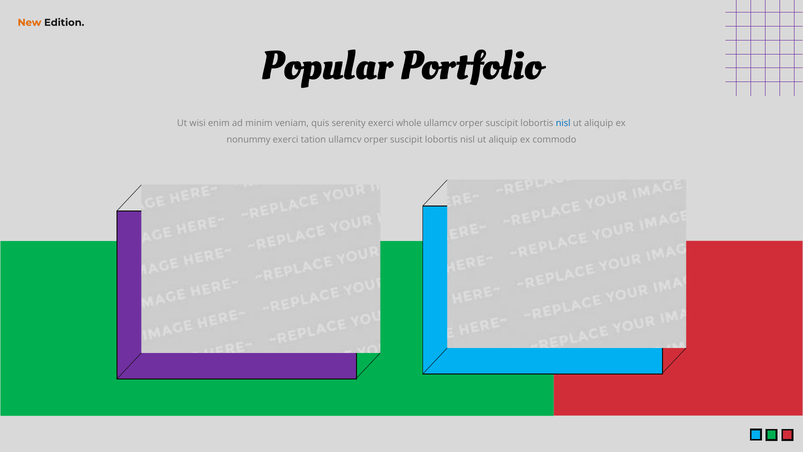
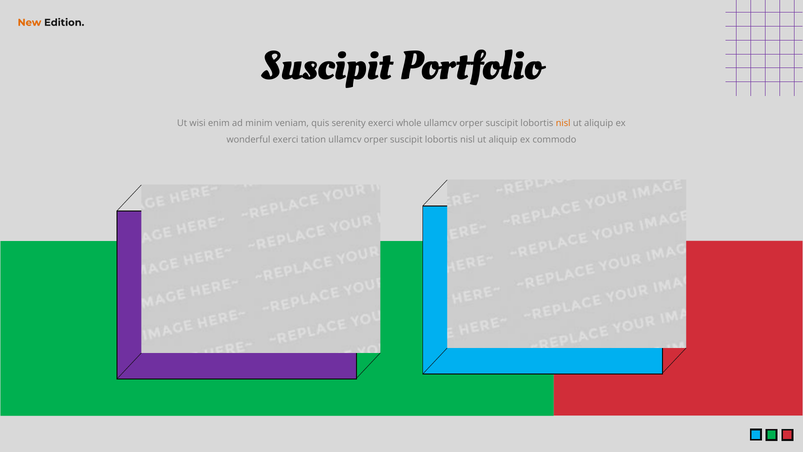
Popular: Popular -> Suscipit (326, 66)
nisl colour: blue -> orange (563, 123)
nonummy: nonummy -> wonderful (249, 140)
